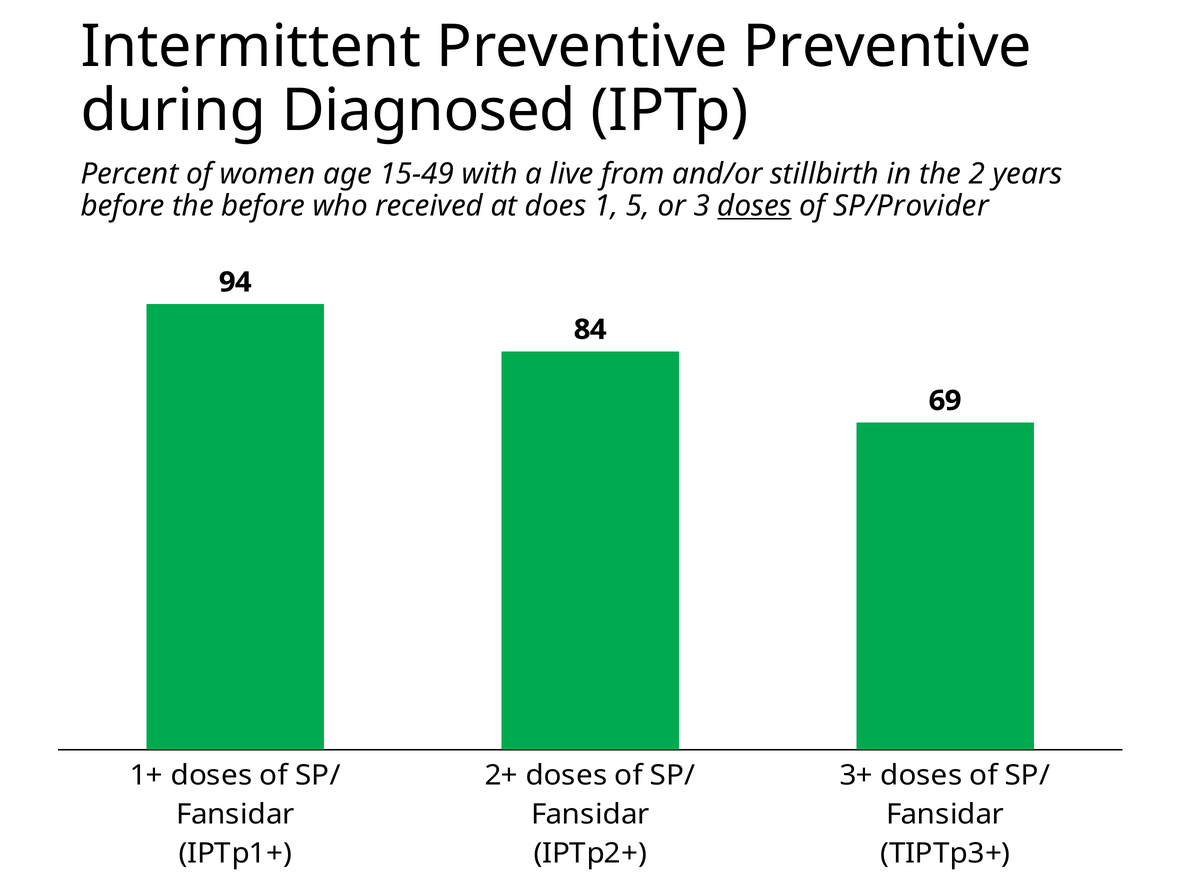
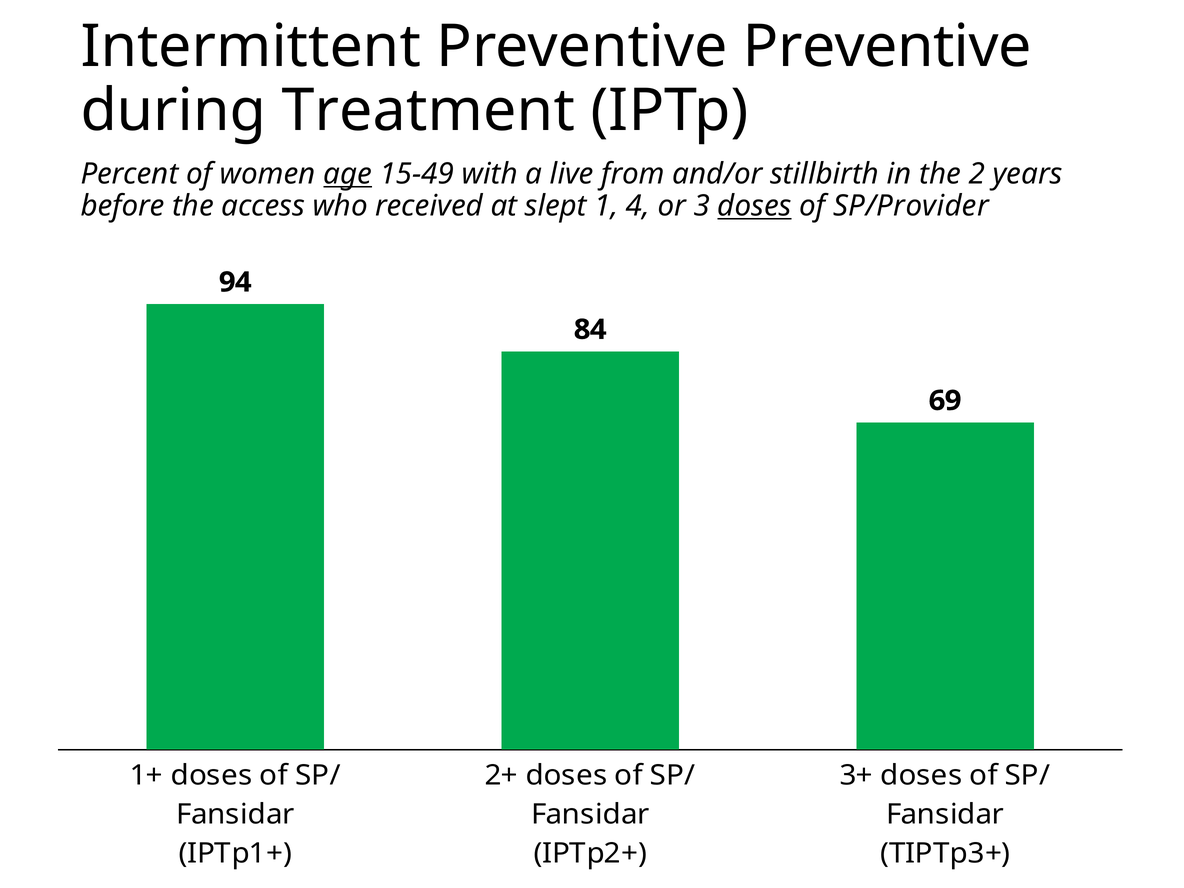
Diagnosed: Diagnosed -> Treatment (428, 111)
age underline: none -> present (348, 174)
the before: before -> access (263, 206)
does: does -> slept (556, 206)
5: 5 -> 4 (638, 206)
